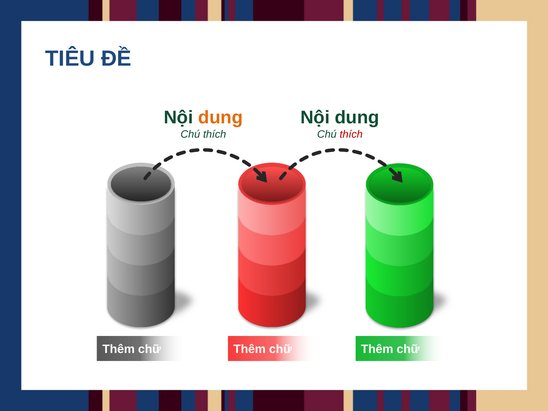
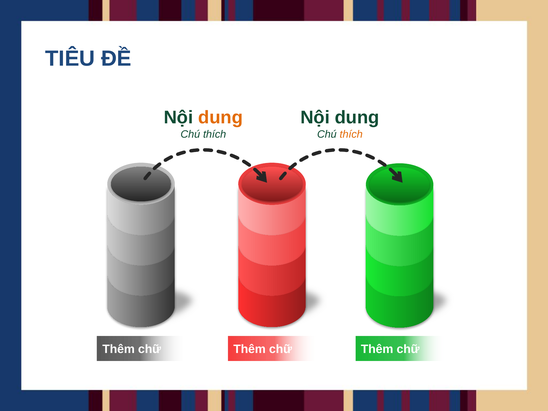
thích colour: red -> orange (351, 134)
